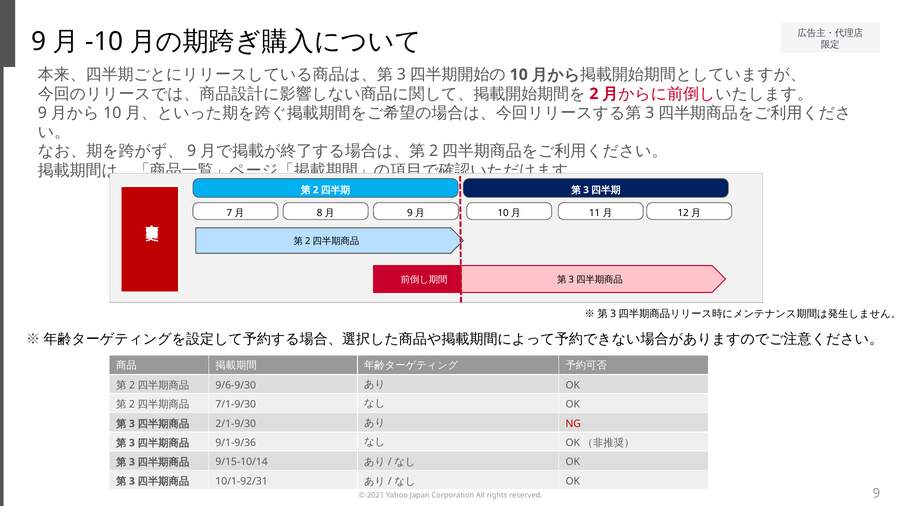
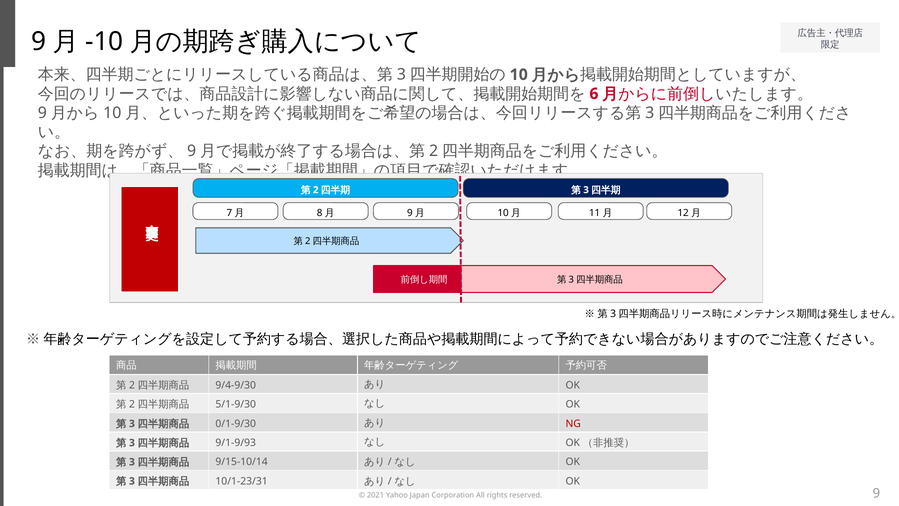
2: 2 -> 6 (594, 94)
9/6-9/30: 9/6-9/30 -> 9/4-9/30 (236, 385)
7/1-9/30: 7/1-9/30 -> 5/1-9/30 (236, 404)
2/1-9/30: 2/1-9/30 -> 0/1-9/30 (236, 423)
9/1-9/36: 9/1-9/36 -> 9/1-9/93 (236, 443)
10/1-92/31: 10/1-92/31 -> 10/1-23/31 (242, 481)
